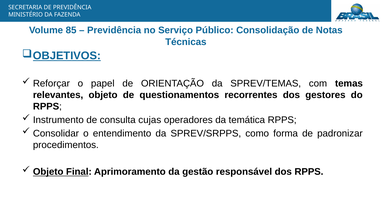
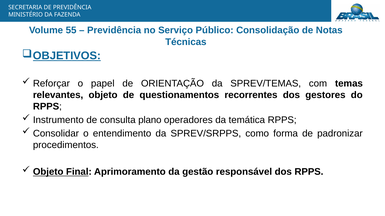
85: 85 -> 55 (71, 30)
cujas: cujas -> plano (150, 120)
